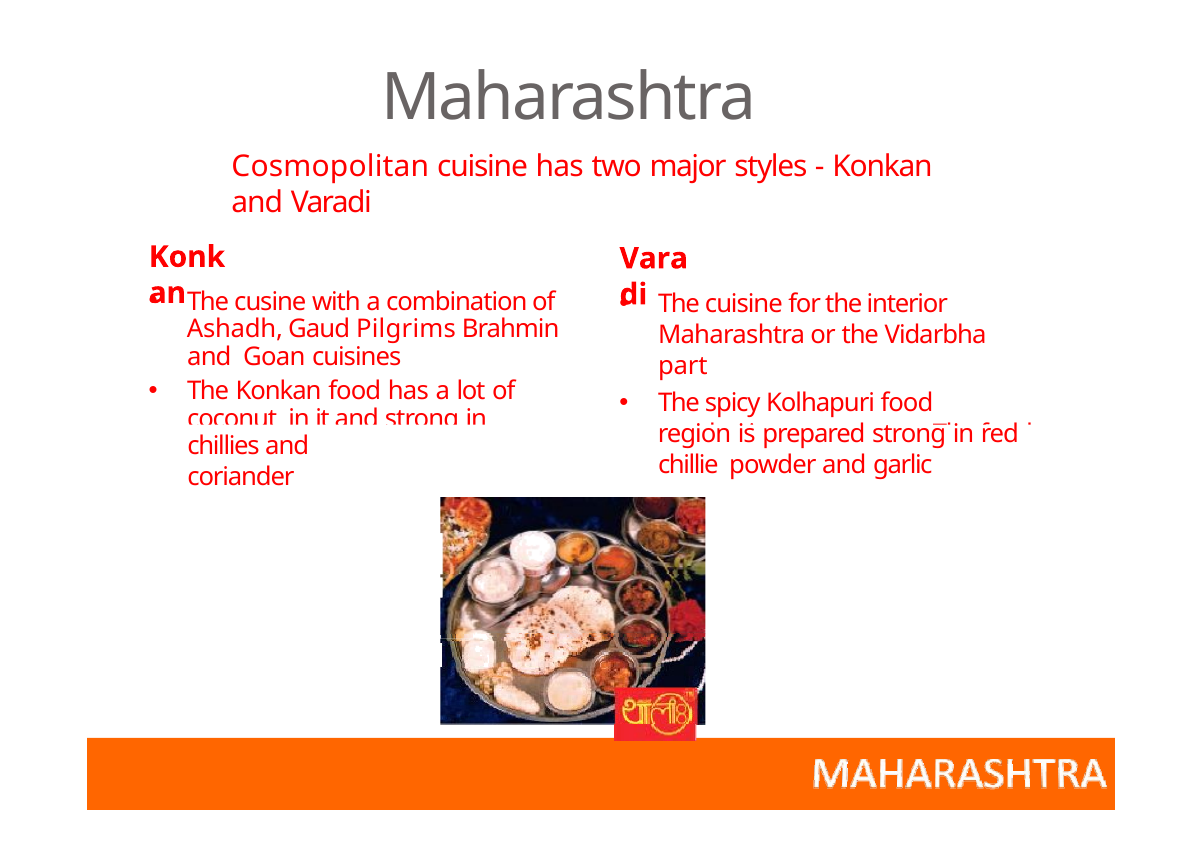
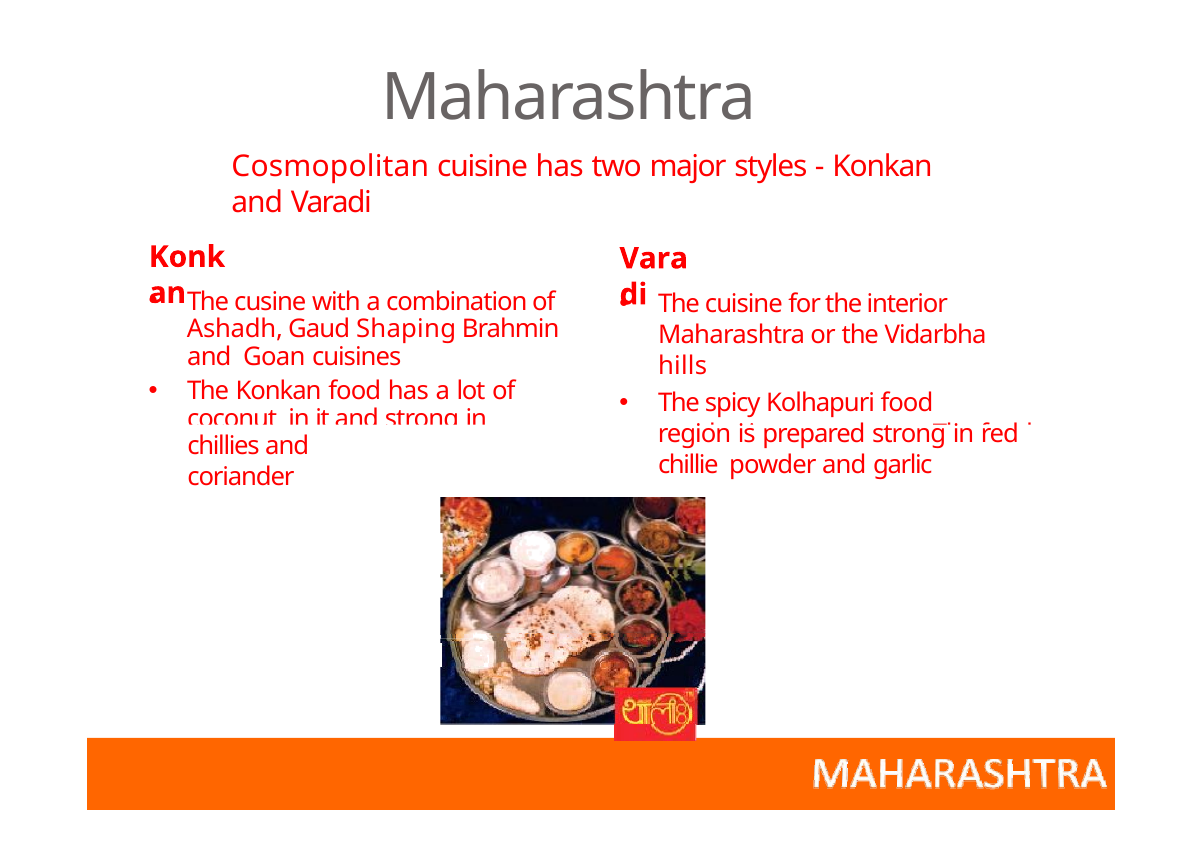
Pilgrims: Pilgrims -> Shaping (406, 329)
part: part -> hills (683, 366)
